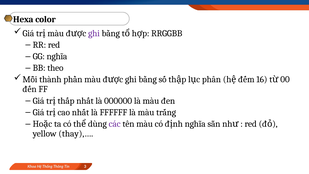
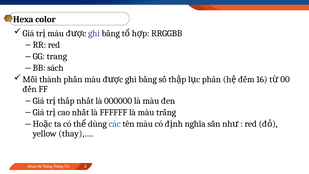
GG nghĩa: nghĩa -> trang (57, 56)
theo: theo -> sách (55, 68)
các colour: purple -> blue (115, 124)
